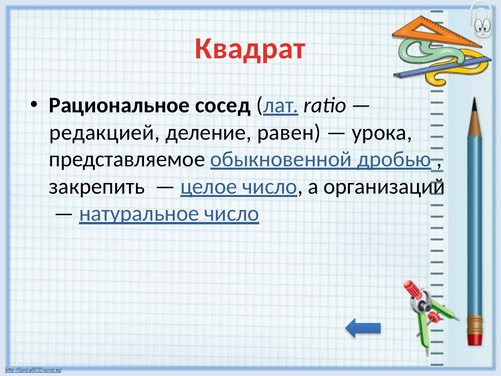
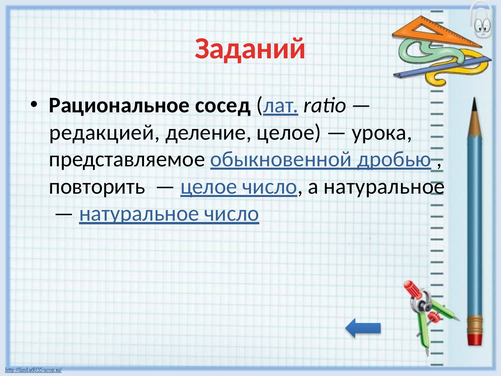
Квадрат: Квадрат -> Заданий (251, 48)
деление равен: равен -> целое (289, 132)
закрепить: закрепить -> повторить (97, 186)
а организаций: организаций -> натуральное (384, 186)
